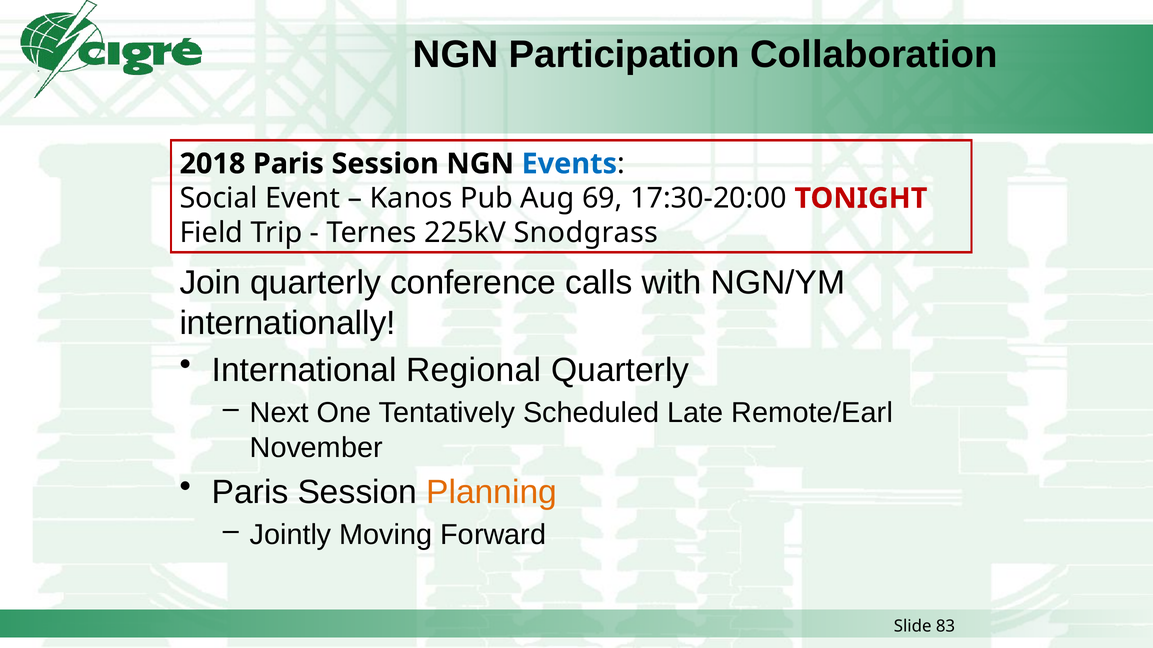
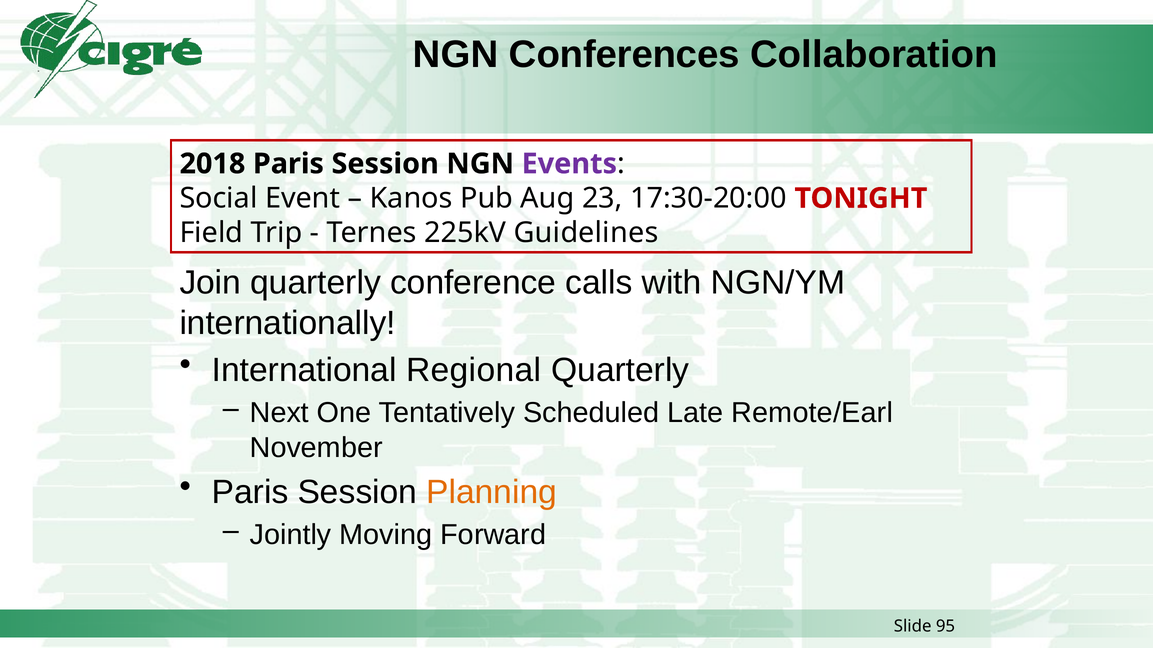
Participation: Participation -> Conferences (624, 55)
Events colour: blue -> purple (569, 164)
69: 69 -> 23 (602, 198)
Snodgrass: Snodgrass -> Guidelines (586, 233)
83: 83 -> 95 (945, 627)
